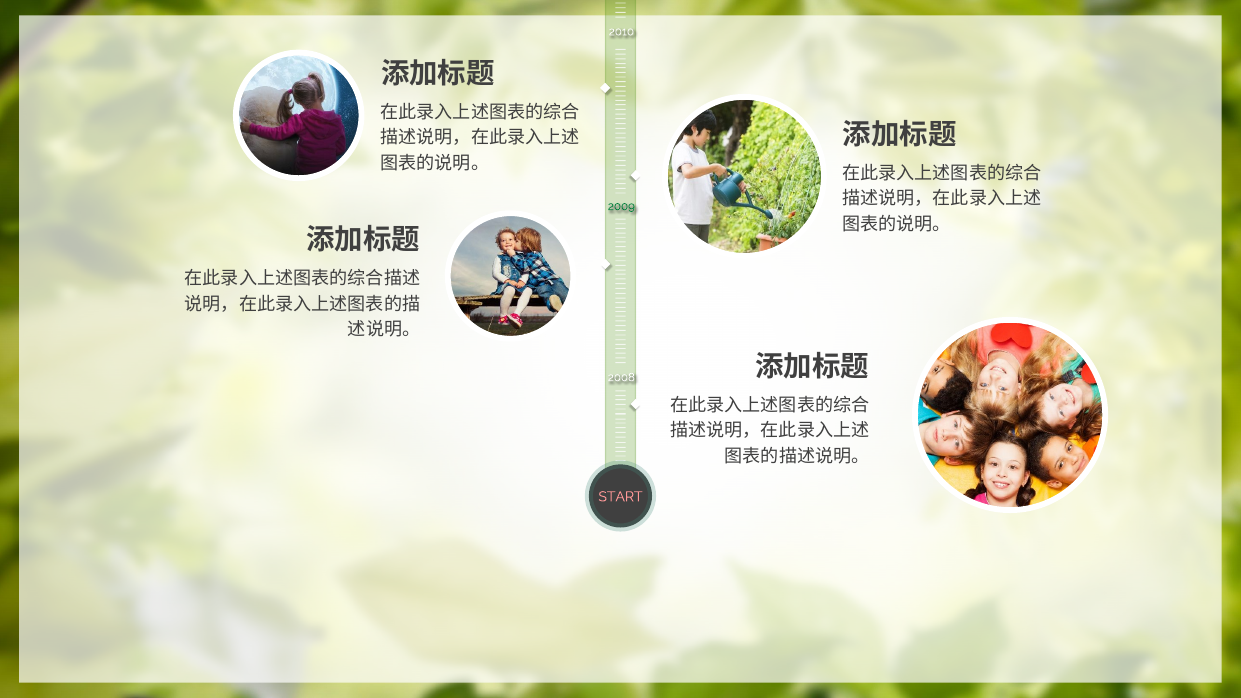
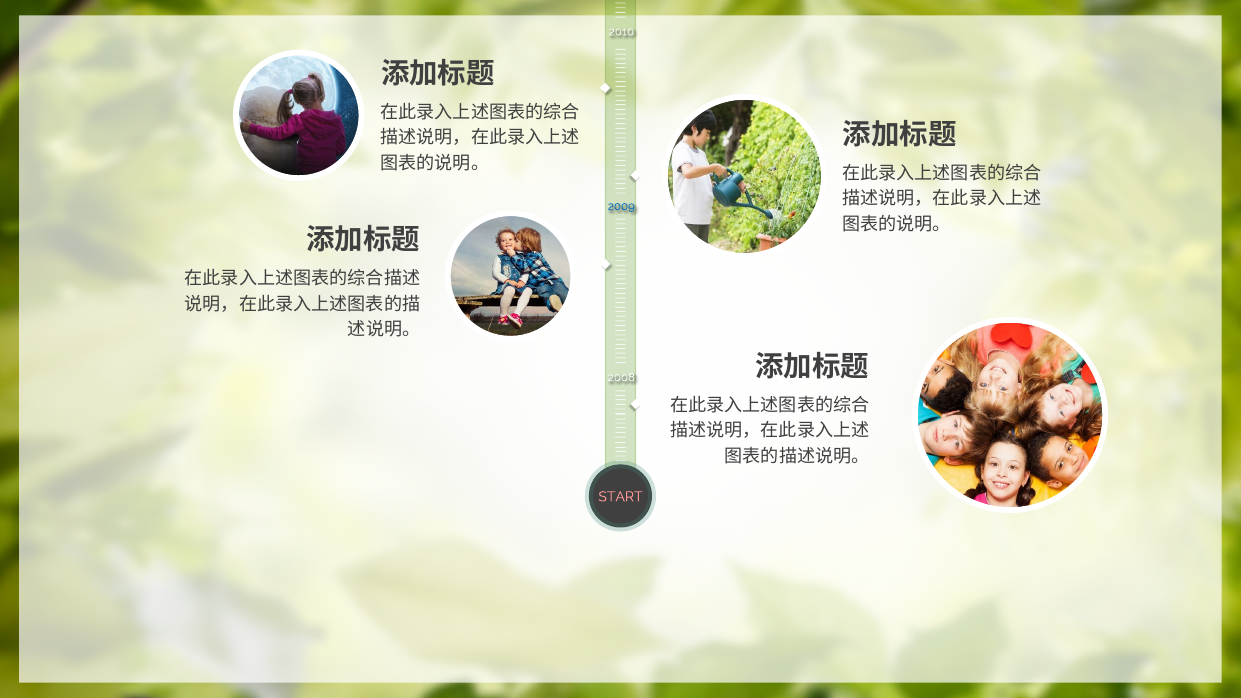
2009 colour: green -> blue (621, 206)
